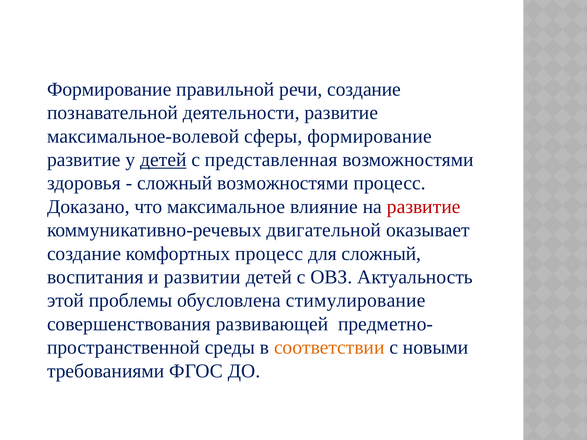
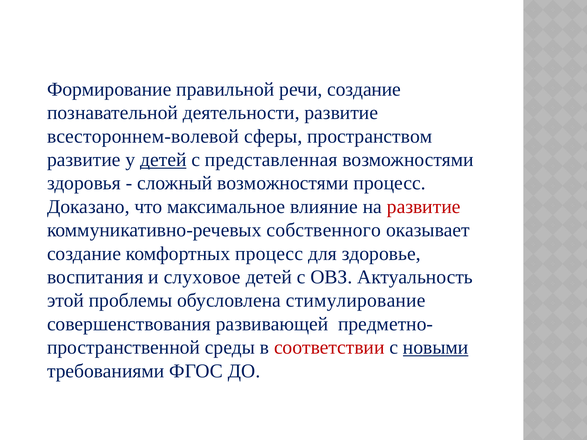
максимальное-волевой: максимальное-волевой -> всестороннем-волевой (143, 136)
сферы формирование: формирование -> пространством (370, 136)
двигательной: двигательной -> собственного (324, 230)
для сложный: сложный -> здоровье (381, 254)
развитии: развитии -> слуховое (202, 277)
соответствии colour: orange -> red (329, 348)
новыми underline: none -> present (436, 348)
